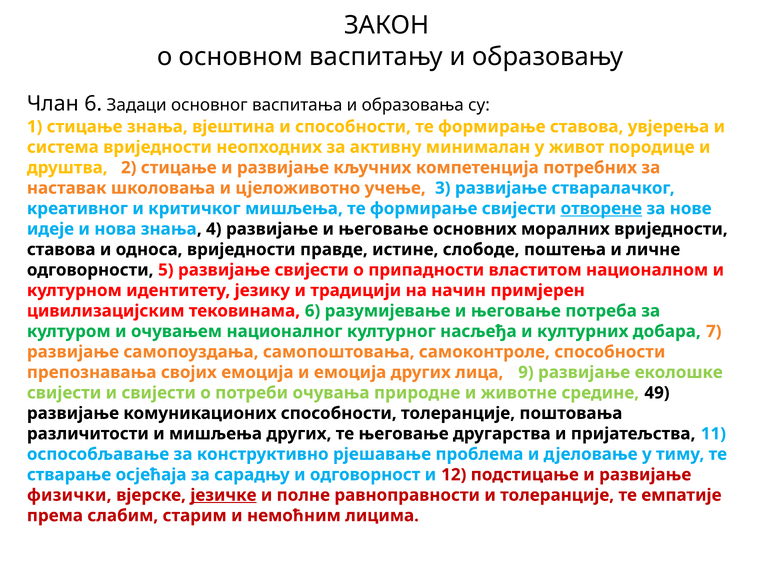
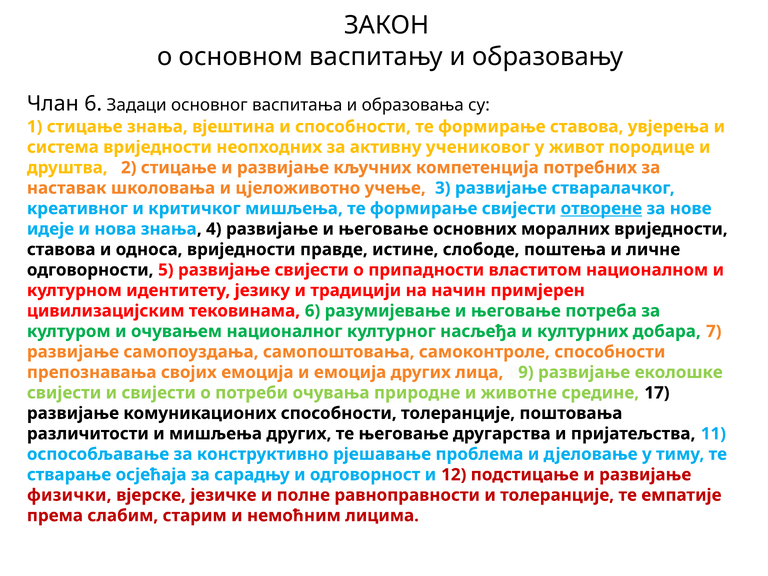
минималан: минималан -> учениковог (478, 147)
49: 49 -> 17 (657, 393)
језичке underline: present -> none (223, 495)
